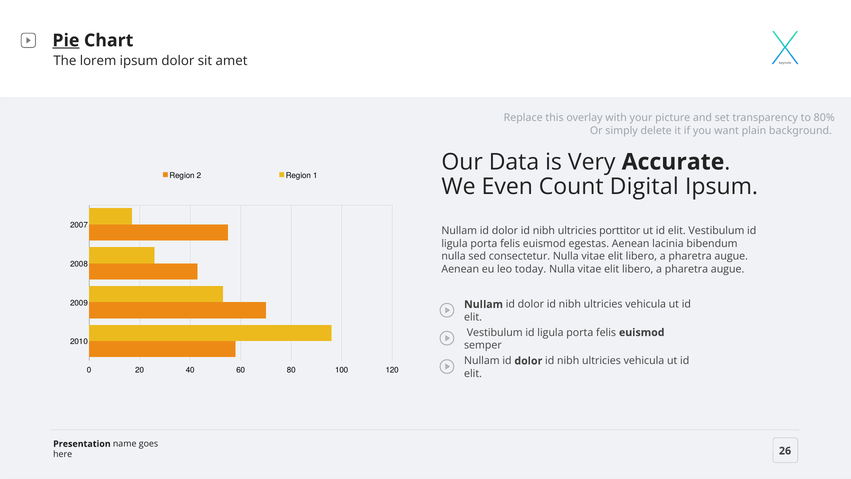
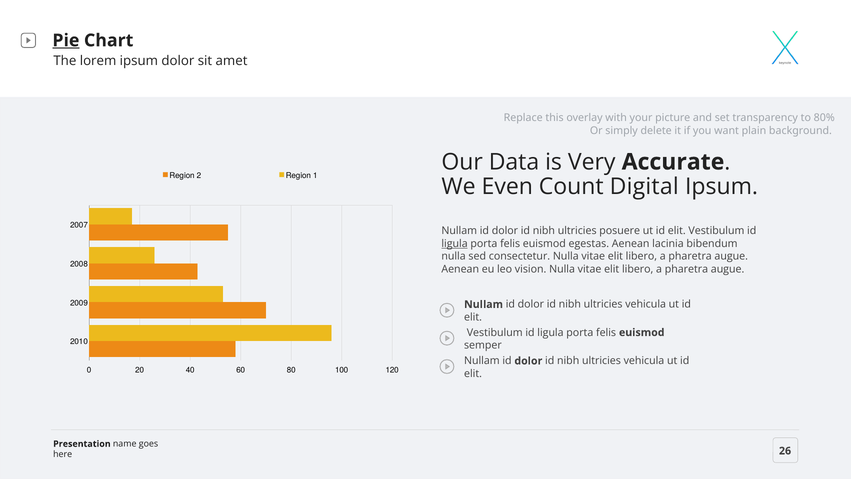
porttitor: porttitor -> posuere (620, 231)
ligula underline: none -> present (455, 243)
today: today -> vision (531, 269)
